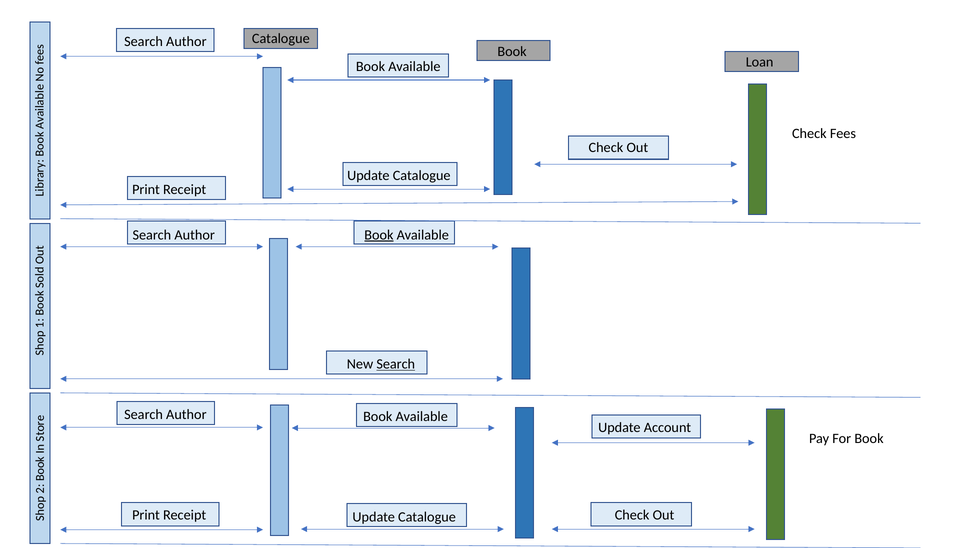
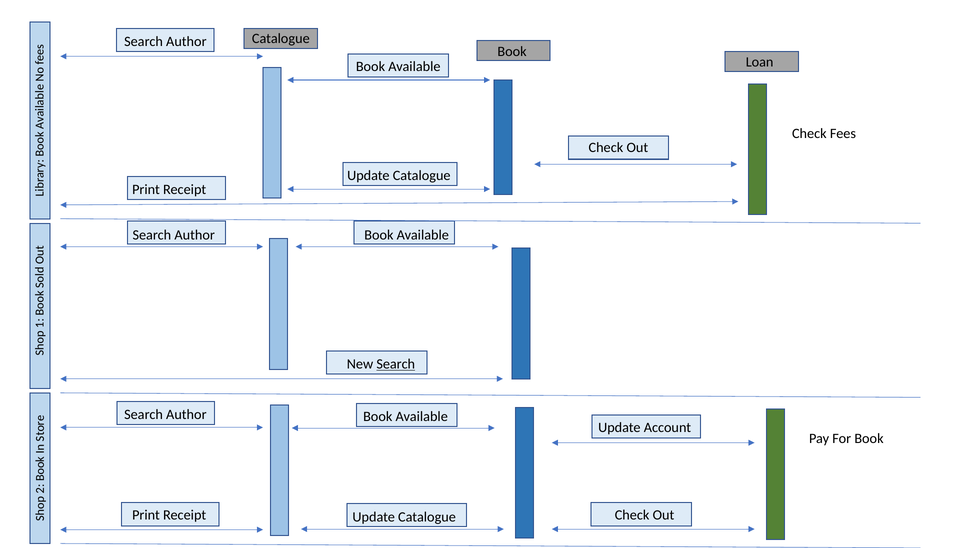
Book underline: present -> none (379, 235)
